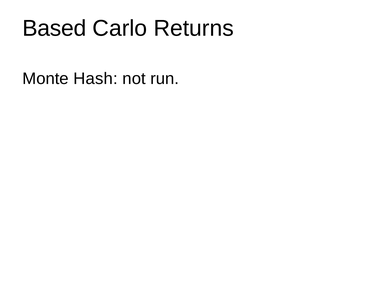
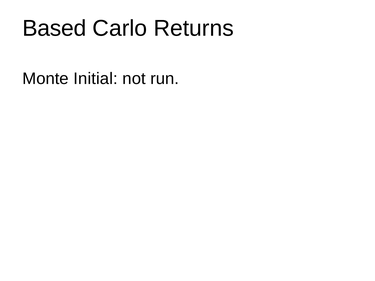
Hash: Hash -> Initial (96, 79)
